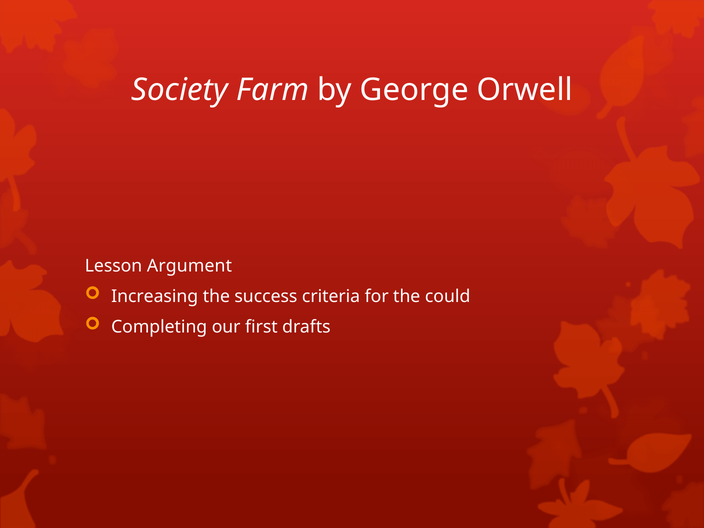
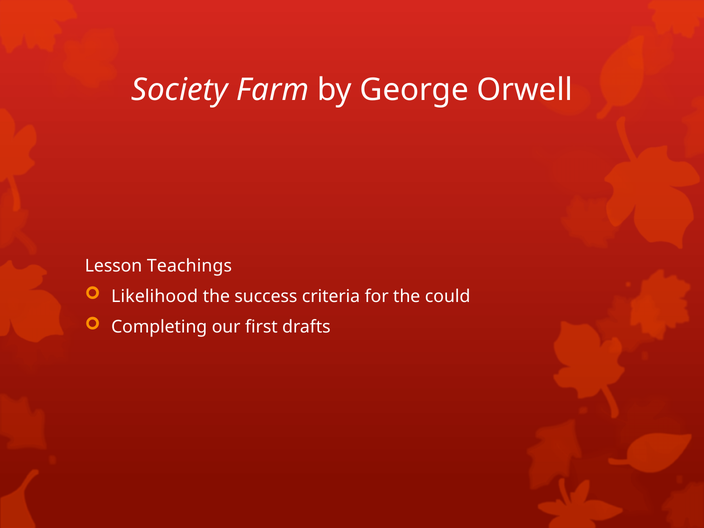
Argument: Argument -> Teachings (189, 266)
Increasing: Increasing -> Likelihood (155, 296)
